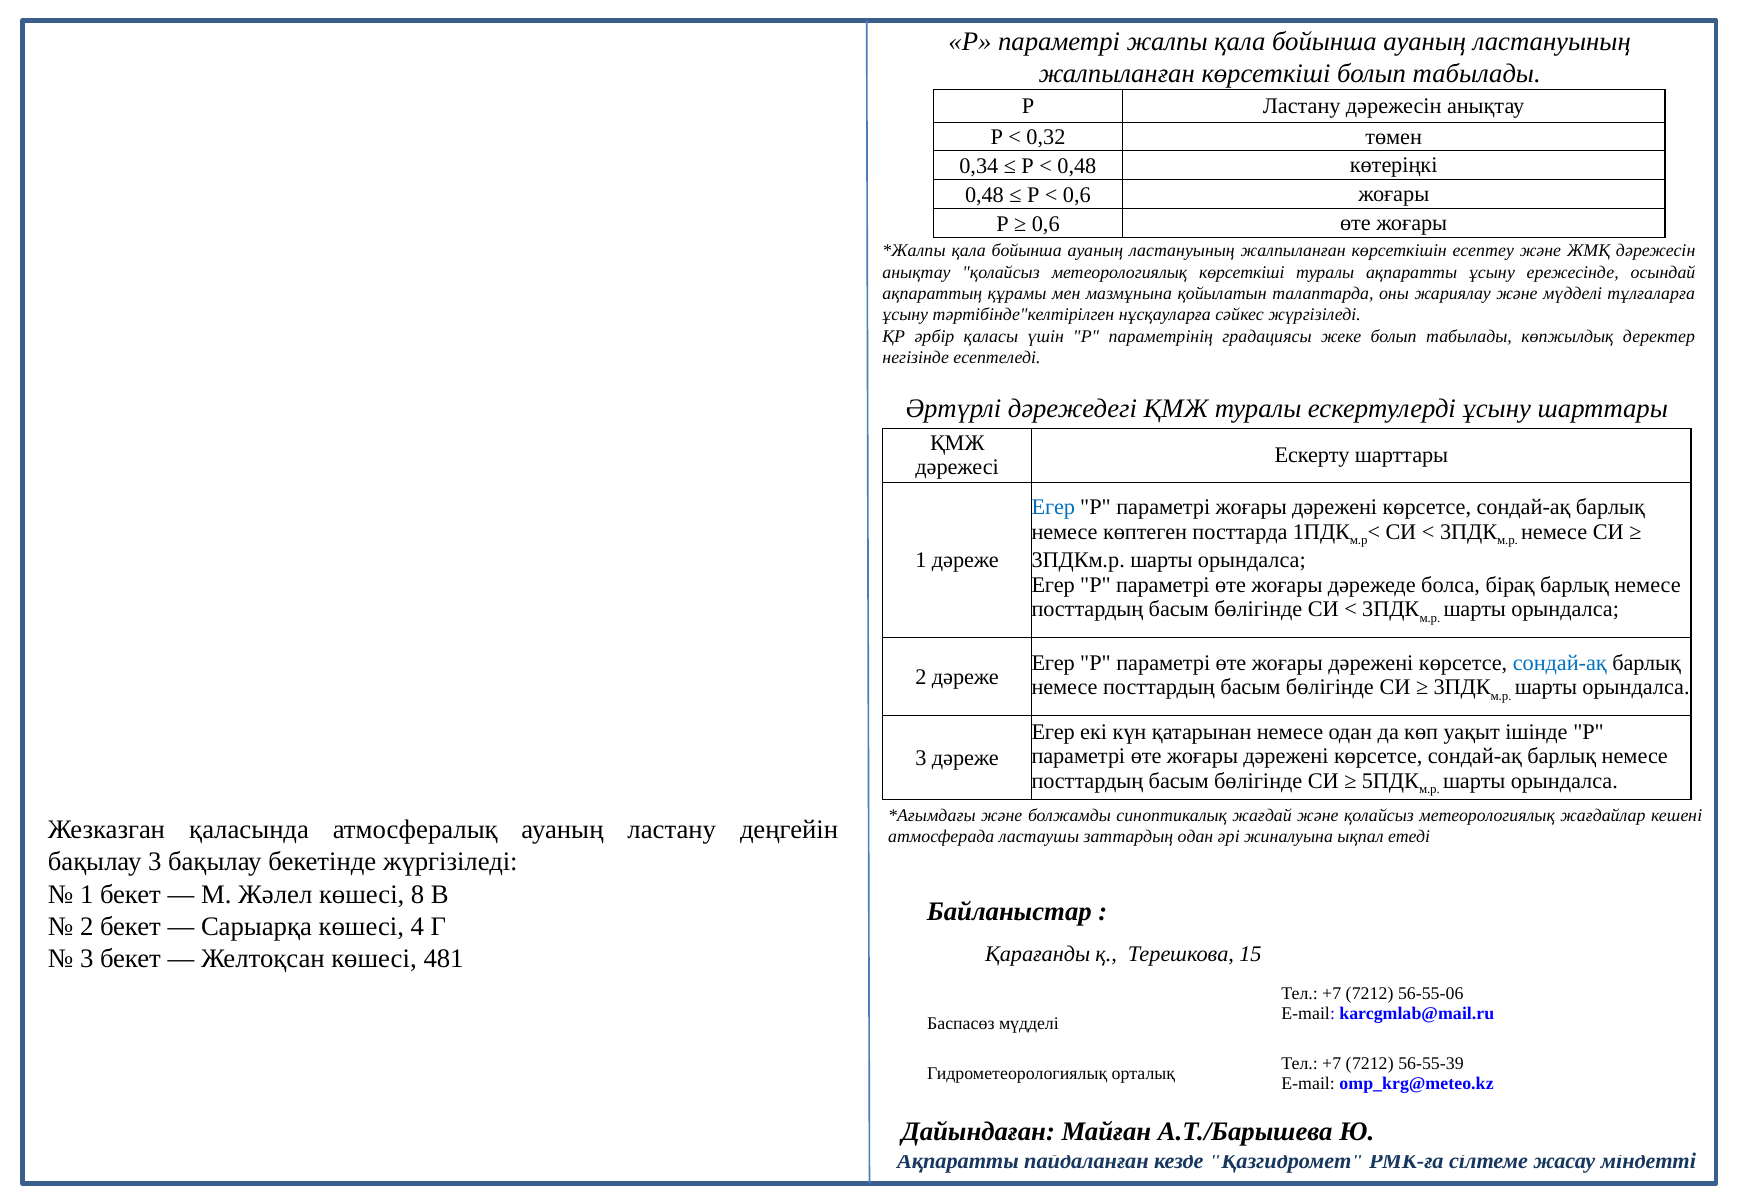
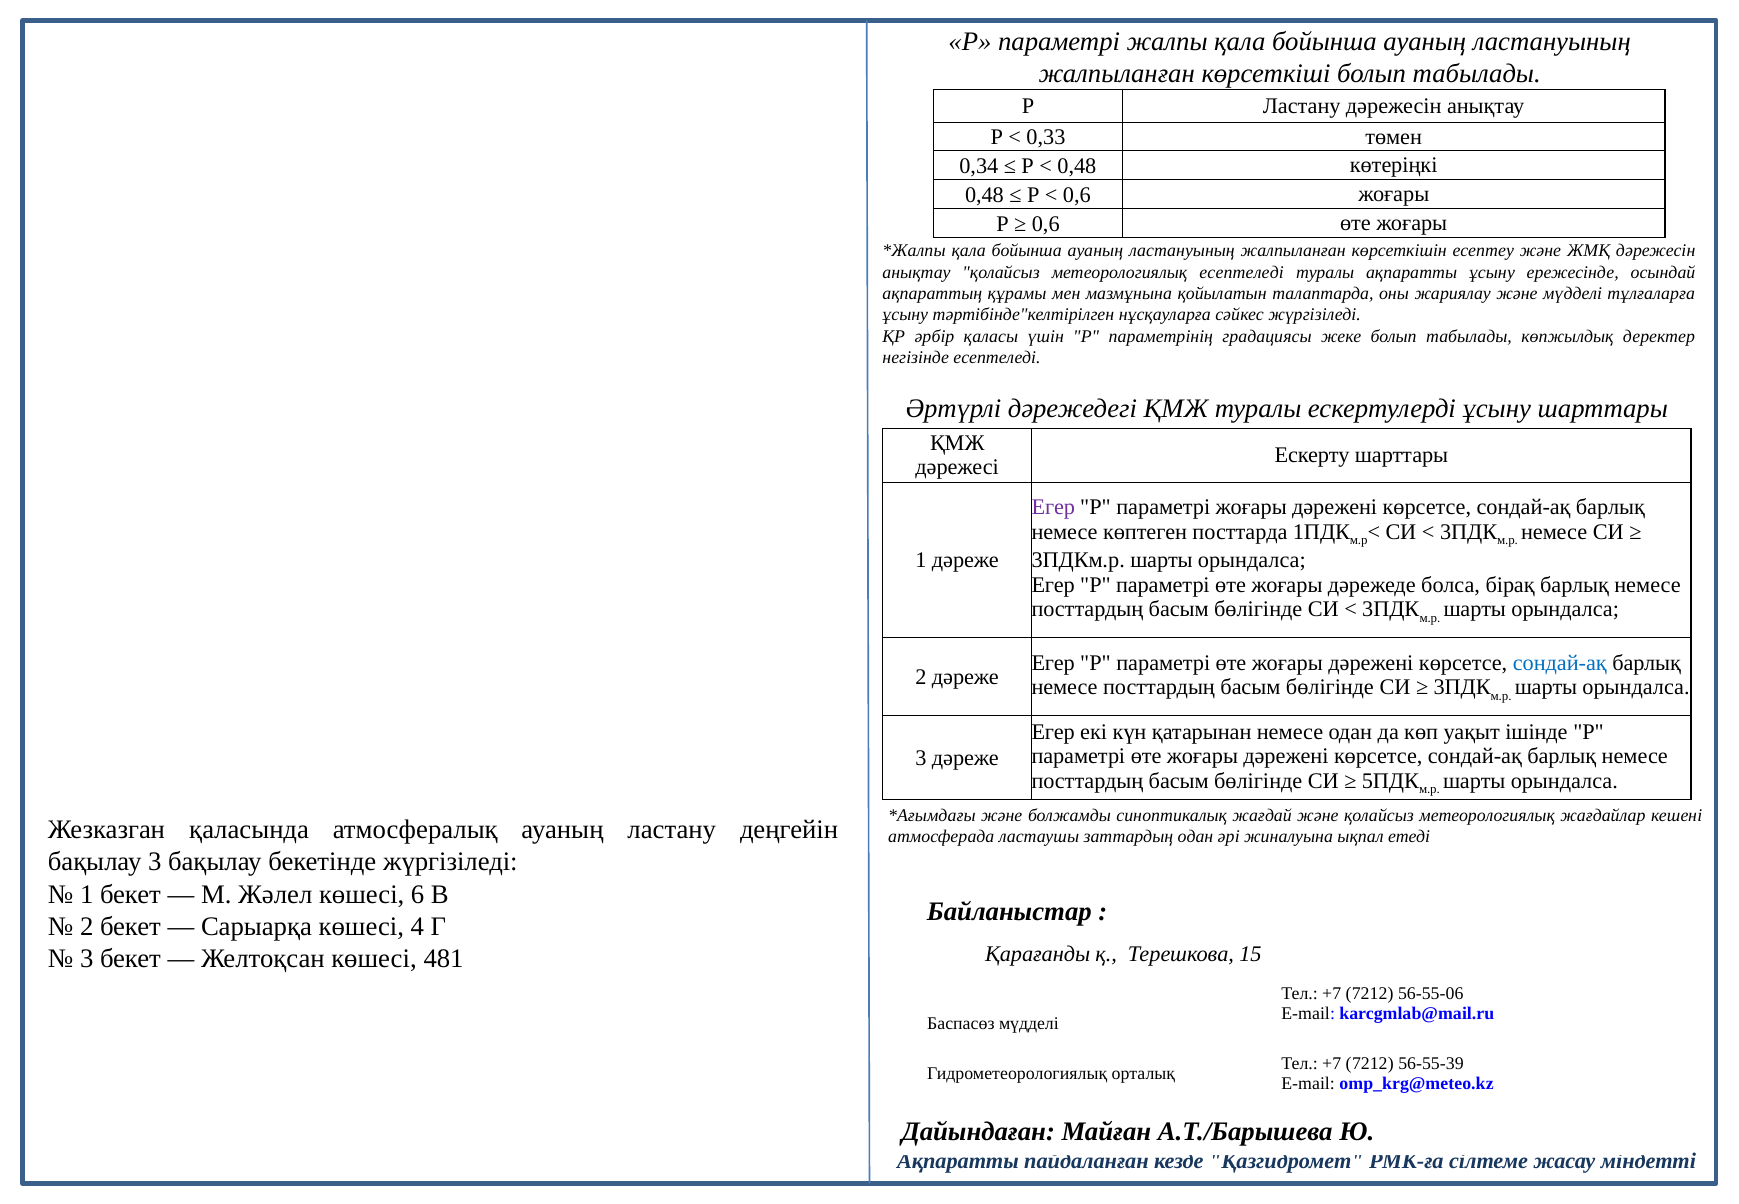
0,32: 0,32 -> 0,33 (1046, 138)
метеорологиялық көрсеткіші: көрсеткіші -> есептеледі (1242, 272)
Егер colour: blue -> purple (1053, 507)
8: 8 -> 6 (418, 894)
